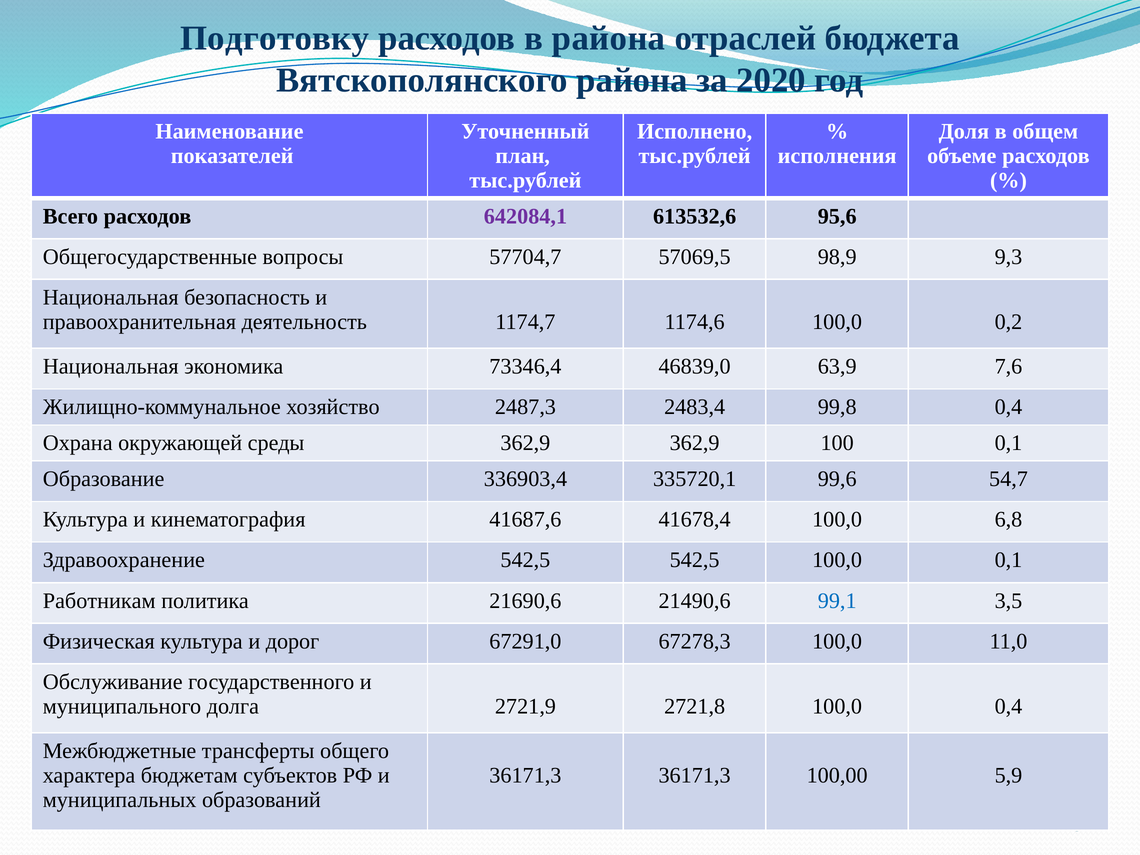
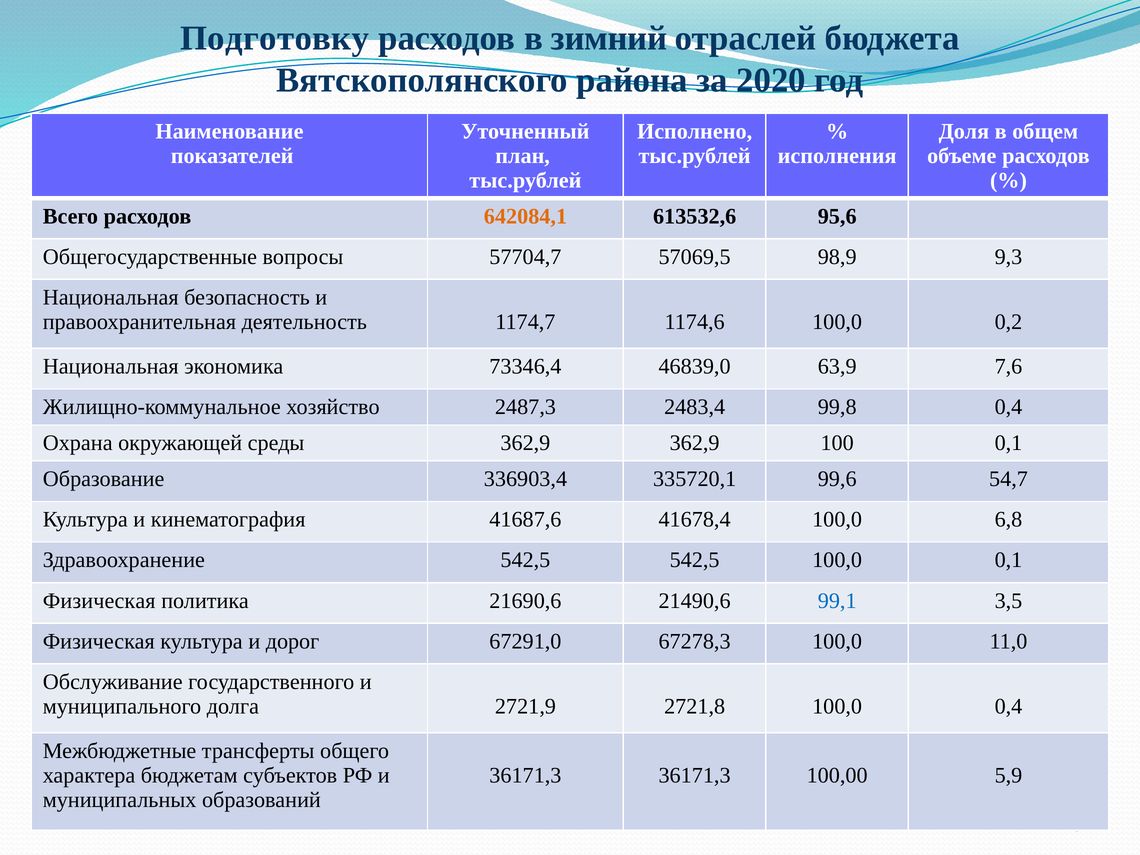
в района: района -> зимний (609, 38)
642084,1 colour: purple -> orange (525, 216)
Работникам: Работникам -> Физическая (99, 601)
